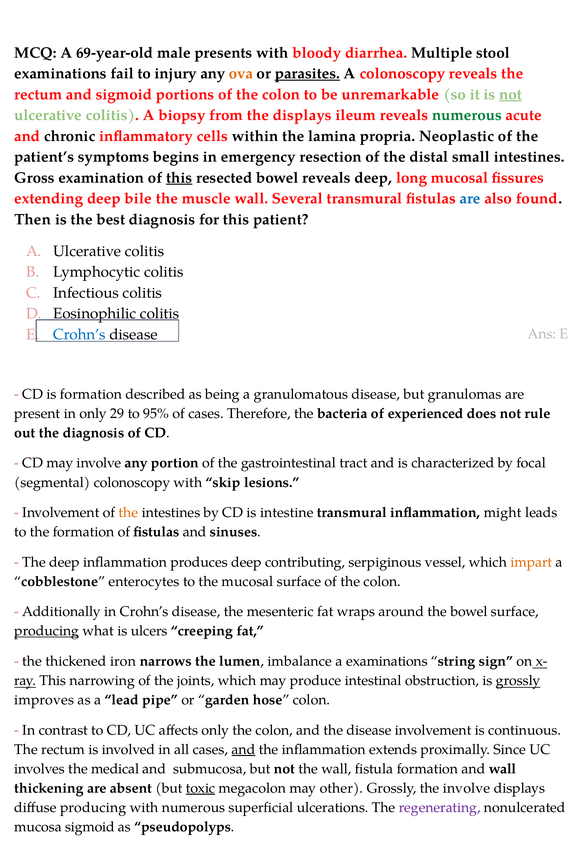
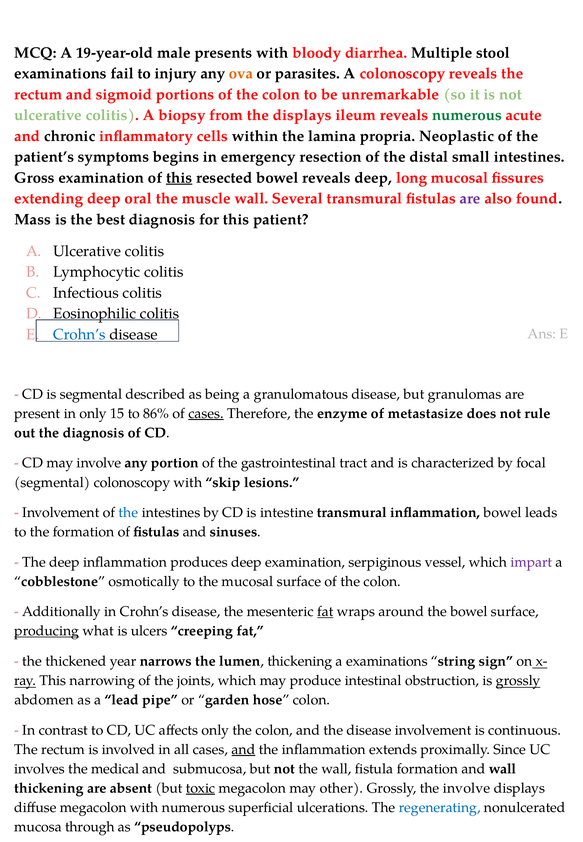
69-year-old: 69-year-old -> 19-year-old (115, 53)
parasites underline: present -> none (307, 74)
not underline: present -> none (510, 94)
bile: bile -> oral (138, 199)
are colour: blue -> purple (470, 199)
Then: Then -> Mass (33, 219)
is formation: formation -> segmental (91, 394)
29: 29 -> 15 (117, 414)
95%: 95% -> 86% (156, 414)
cases underline: none -> present (206, 414)
bacteria: bacteria -> enzyme (342, 414)
experienced: experienced -> metastasize (426, 414)
the colour: orange -> blue (128, 513)
inflammation might: might -> bowel (503, 513)
deep contributing: contributing -> examination (305, 562)
impart colour: orange -> purple (531, 562)
enterocytes: enterocytes -> osmotically (144, 582)
fat underline: none -> present (325, 612)
iron: iron -> year (123, 661)
lumen imbalance: imbalance -> thickening (300, 661)
improves: improves -> abdomen (44, 700)
diffuse producing: producing -> megacolon (93, 808)
regenerating colour: purple -> blue (440, 808)
mucosa sigmoid: sigmoid -> through (90, 827)
